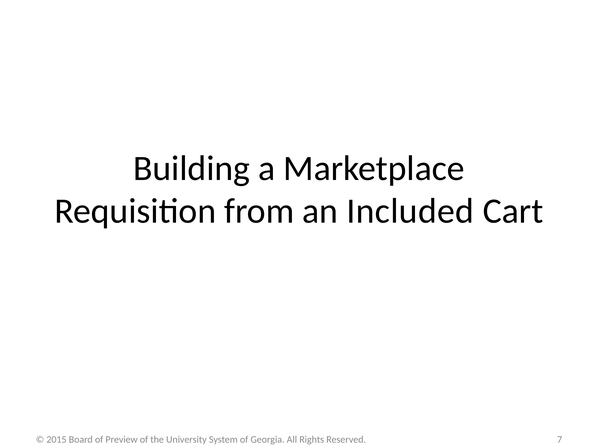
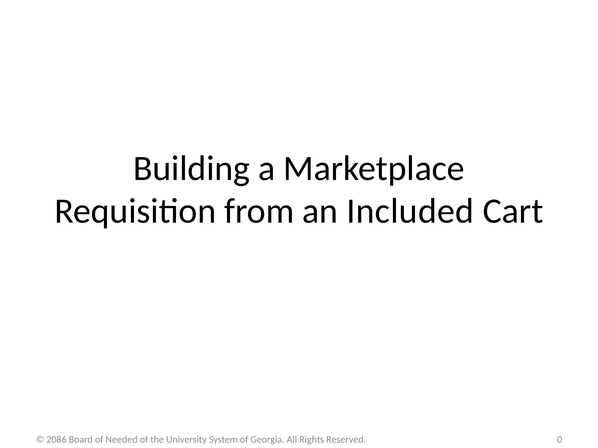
2015: 2015 -> 2086 (56, 440)
Preview: Preview -> Needed (122, 440)
7: 7 -> 0 (560, 440)
